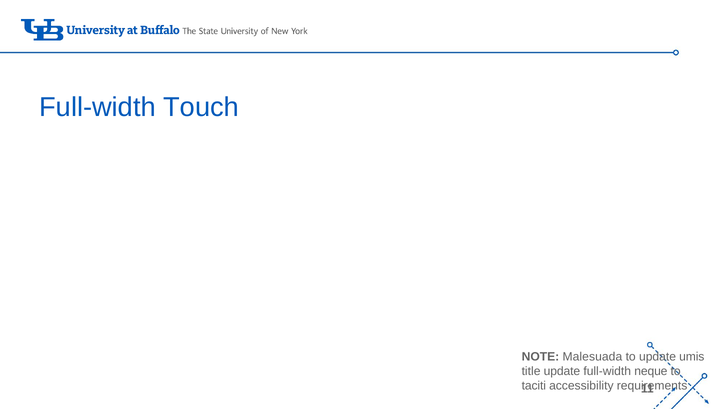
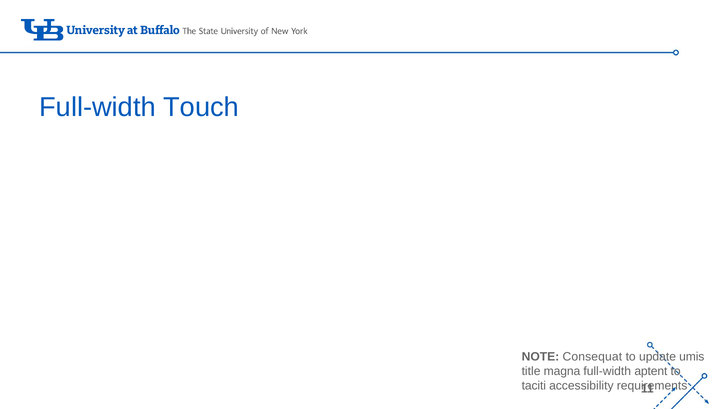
Malesuada: Malesuada -> Consequat (592, 357)
title update: update -> magna (562, 371)
neque: neque -> aptent (651, 371)
